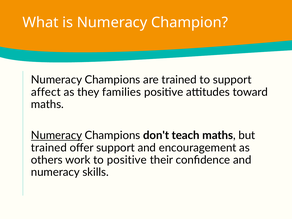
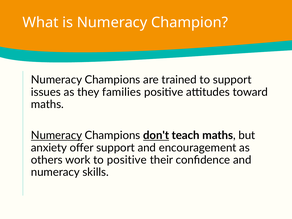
affect: affect -> issues (46, 92)
don't underline: none -> present (156, 135)
trained: trained -> anxiety (49, 148)
